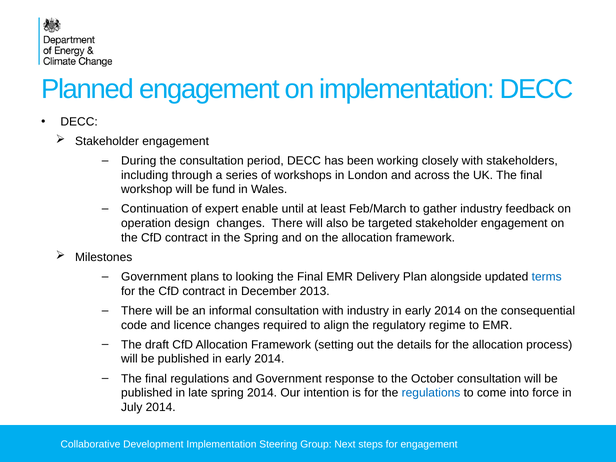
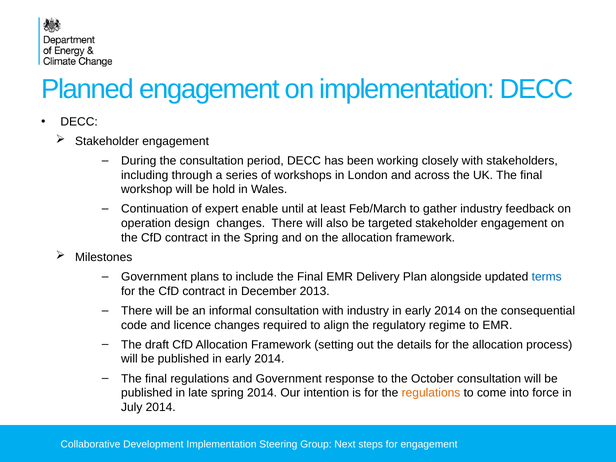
fund: fund -> hold (224, 190)
looking: looking -> include (255, 277)
regulations colour: blue -> orange (431, 393)
